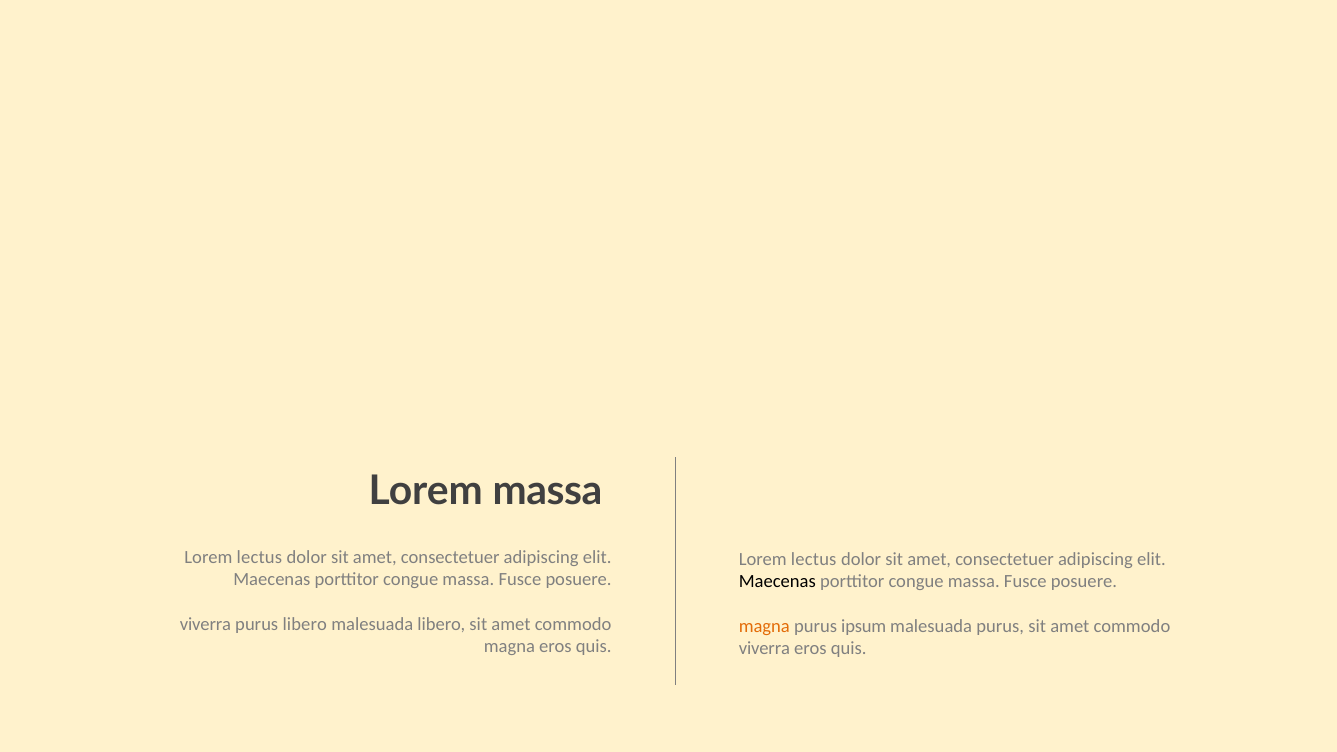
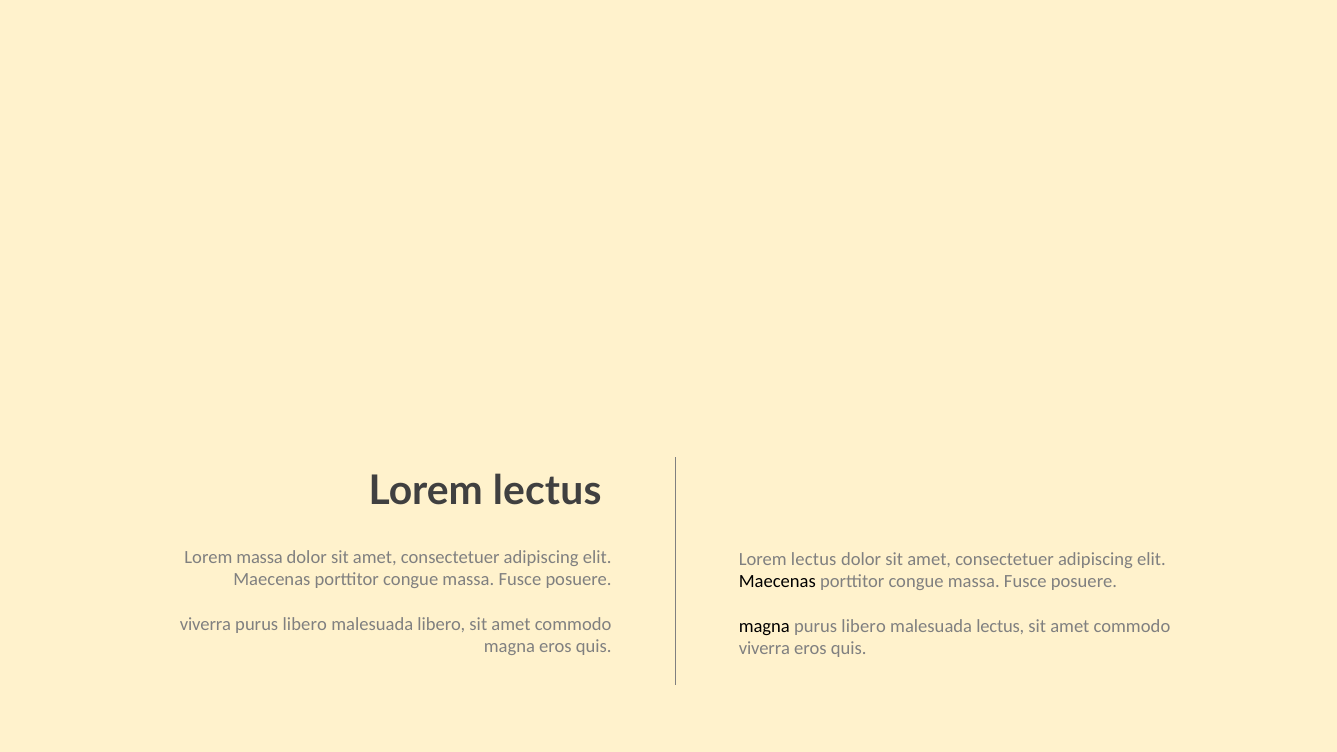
massa: massa -> lectus (547, 491)
lectus: lectus -> massa (260, 558)
magna colour: orange -> black (764, 626)
ipsum: ipsum -> libero (864, 626)
malesuada purus: purus -> lectus (1000, 626)
